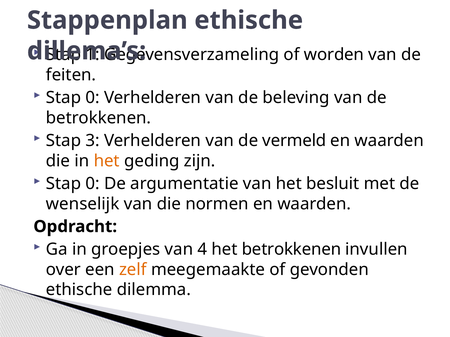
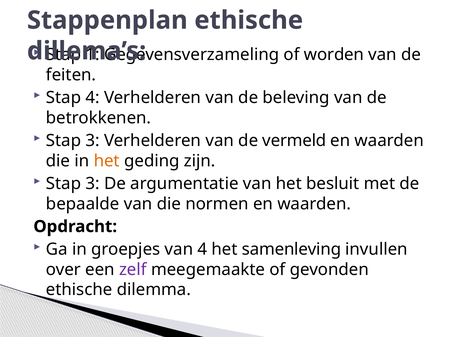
0: 0 -> 4 (93, 98)
0: 0 -> 3 (93, 184)
wenselijk: wenselijk -> bepaalde (83, 204)
het betrokkenen: betrokkenen -> samenleving (291, 250)
zelf colour: orange -> purple (133, 270)
